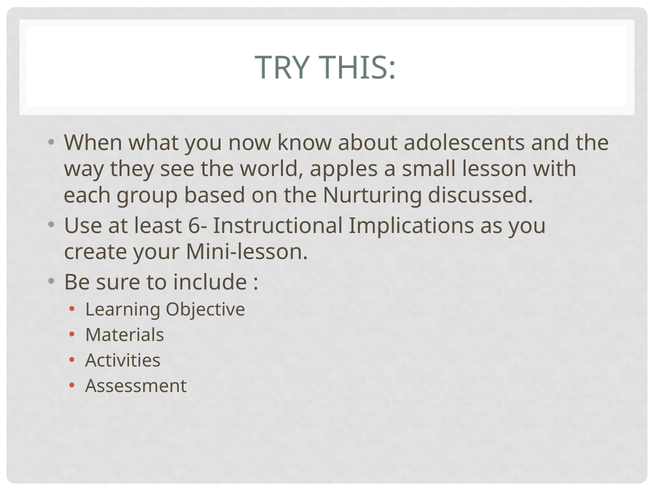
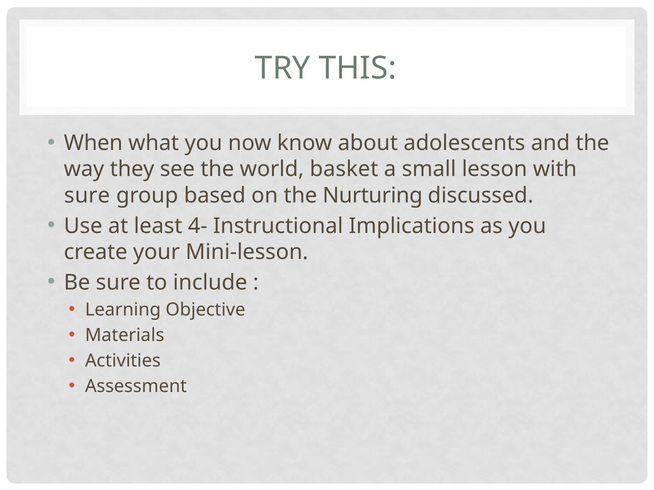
apples: apples -> basket (344, 169)
each: each -> sure (87, 196)
6-: 6- -> 4- (198, 226)
